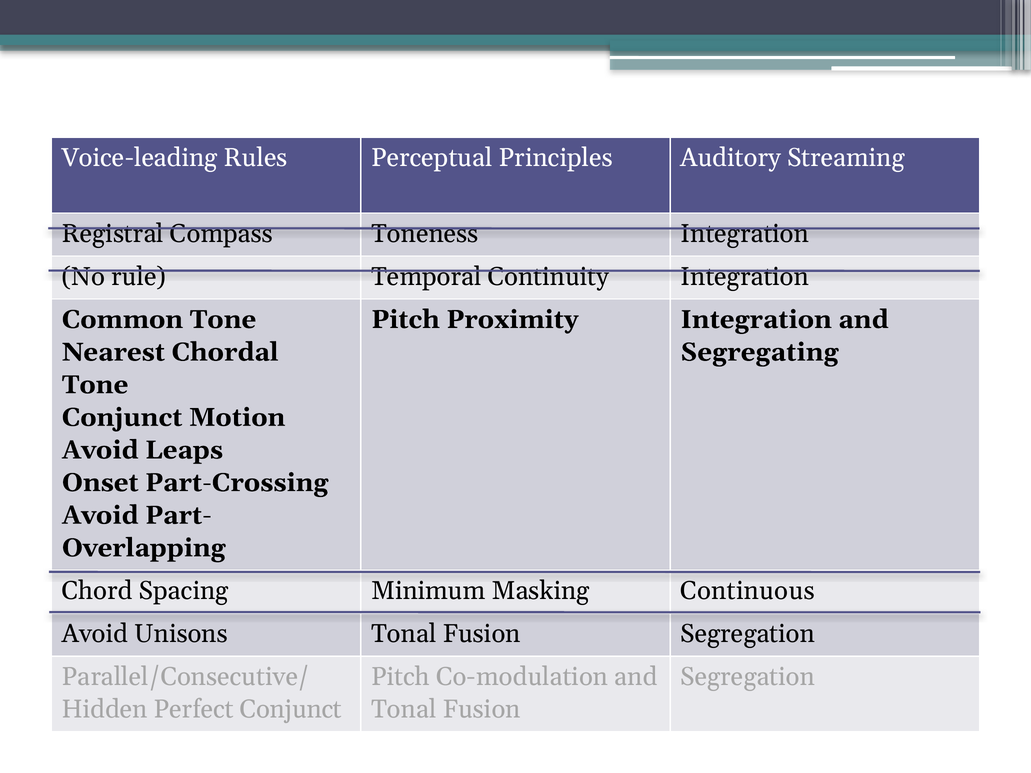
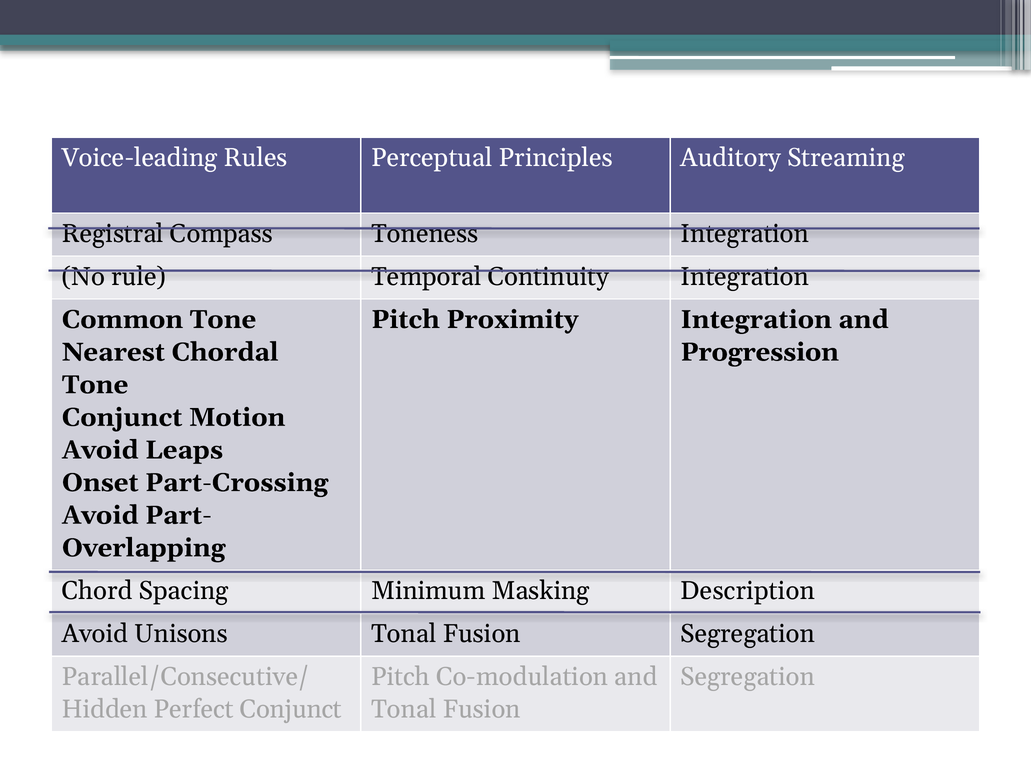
Segregating: Segregating -> Progression (760, 352)
Continuous: Continuous -> Description (748, 591)
